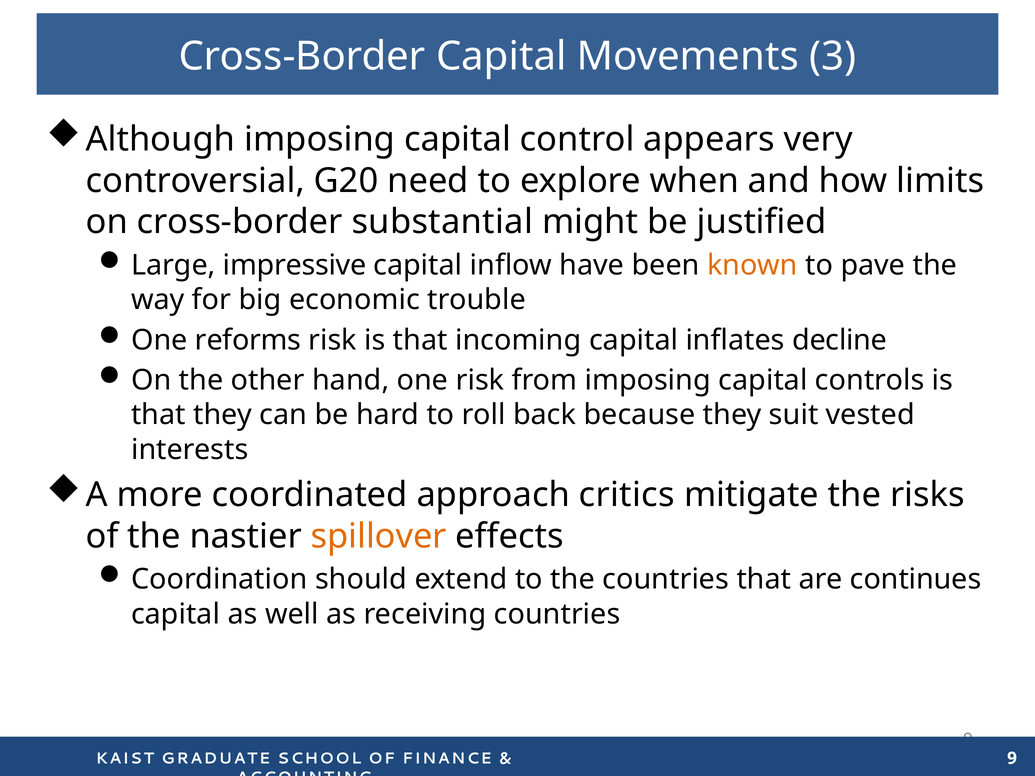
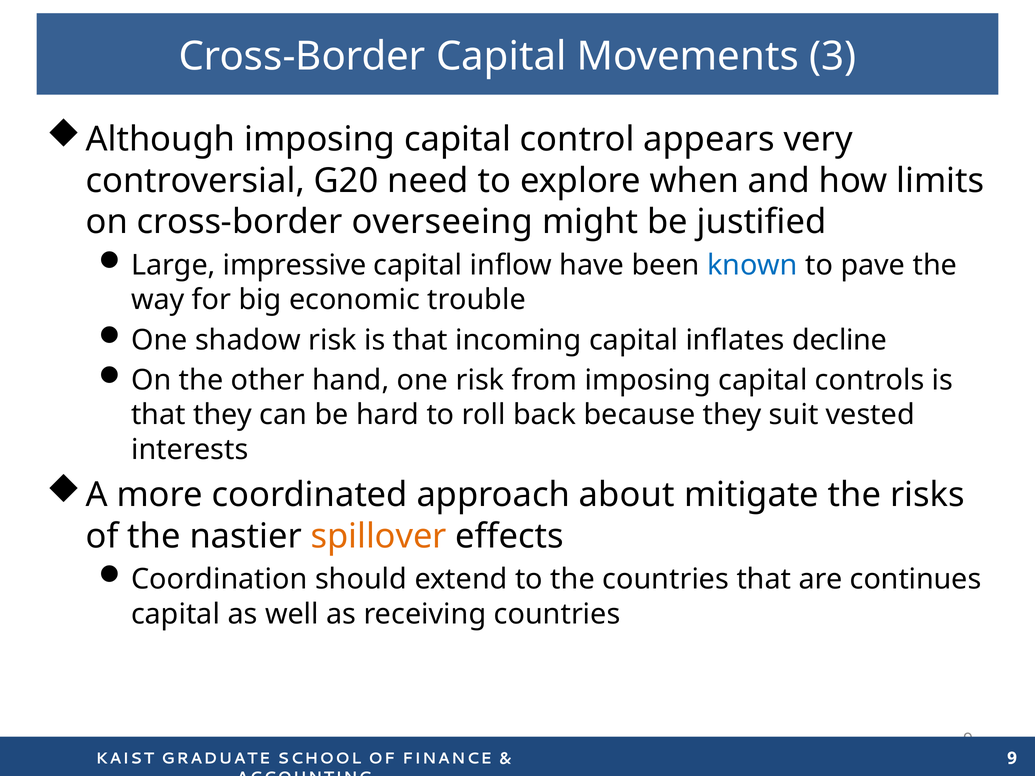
substantial: substantial -> overseeing (442, 222)
known colour: orange -> blue (752, 265)
reforms: reforms -> shadow (248, 340)
critics: critics -> about (627, 495)
